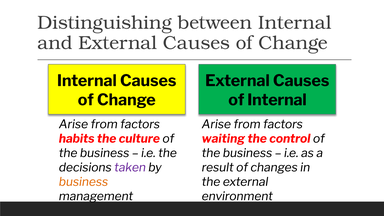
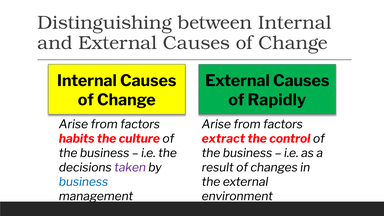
of Internal: Internal -> Rapidly (277, 100)
waiting: waiting -> extract (223, 139)
business colour: orange -> blue (83, 182)
